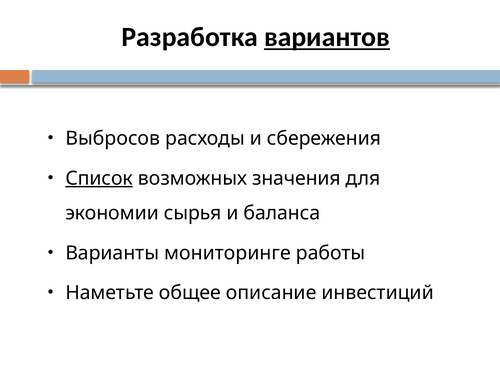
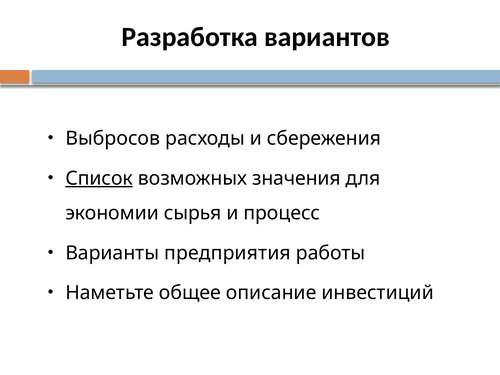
вариантов underline: present -> none (327, 37)
баланса: баланса -> процесс (282, 213)
мониторинге: мониторинге -> предприятия (227, 253)
